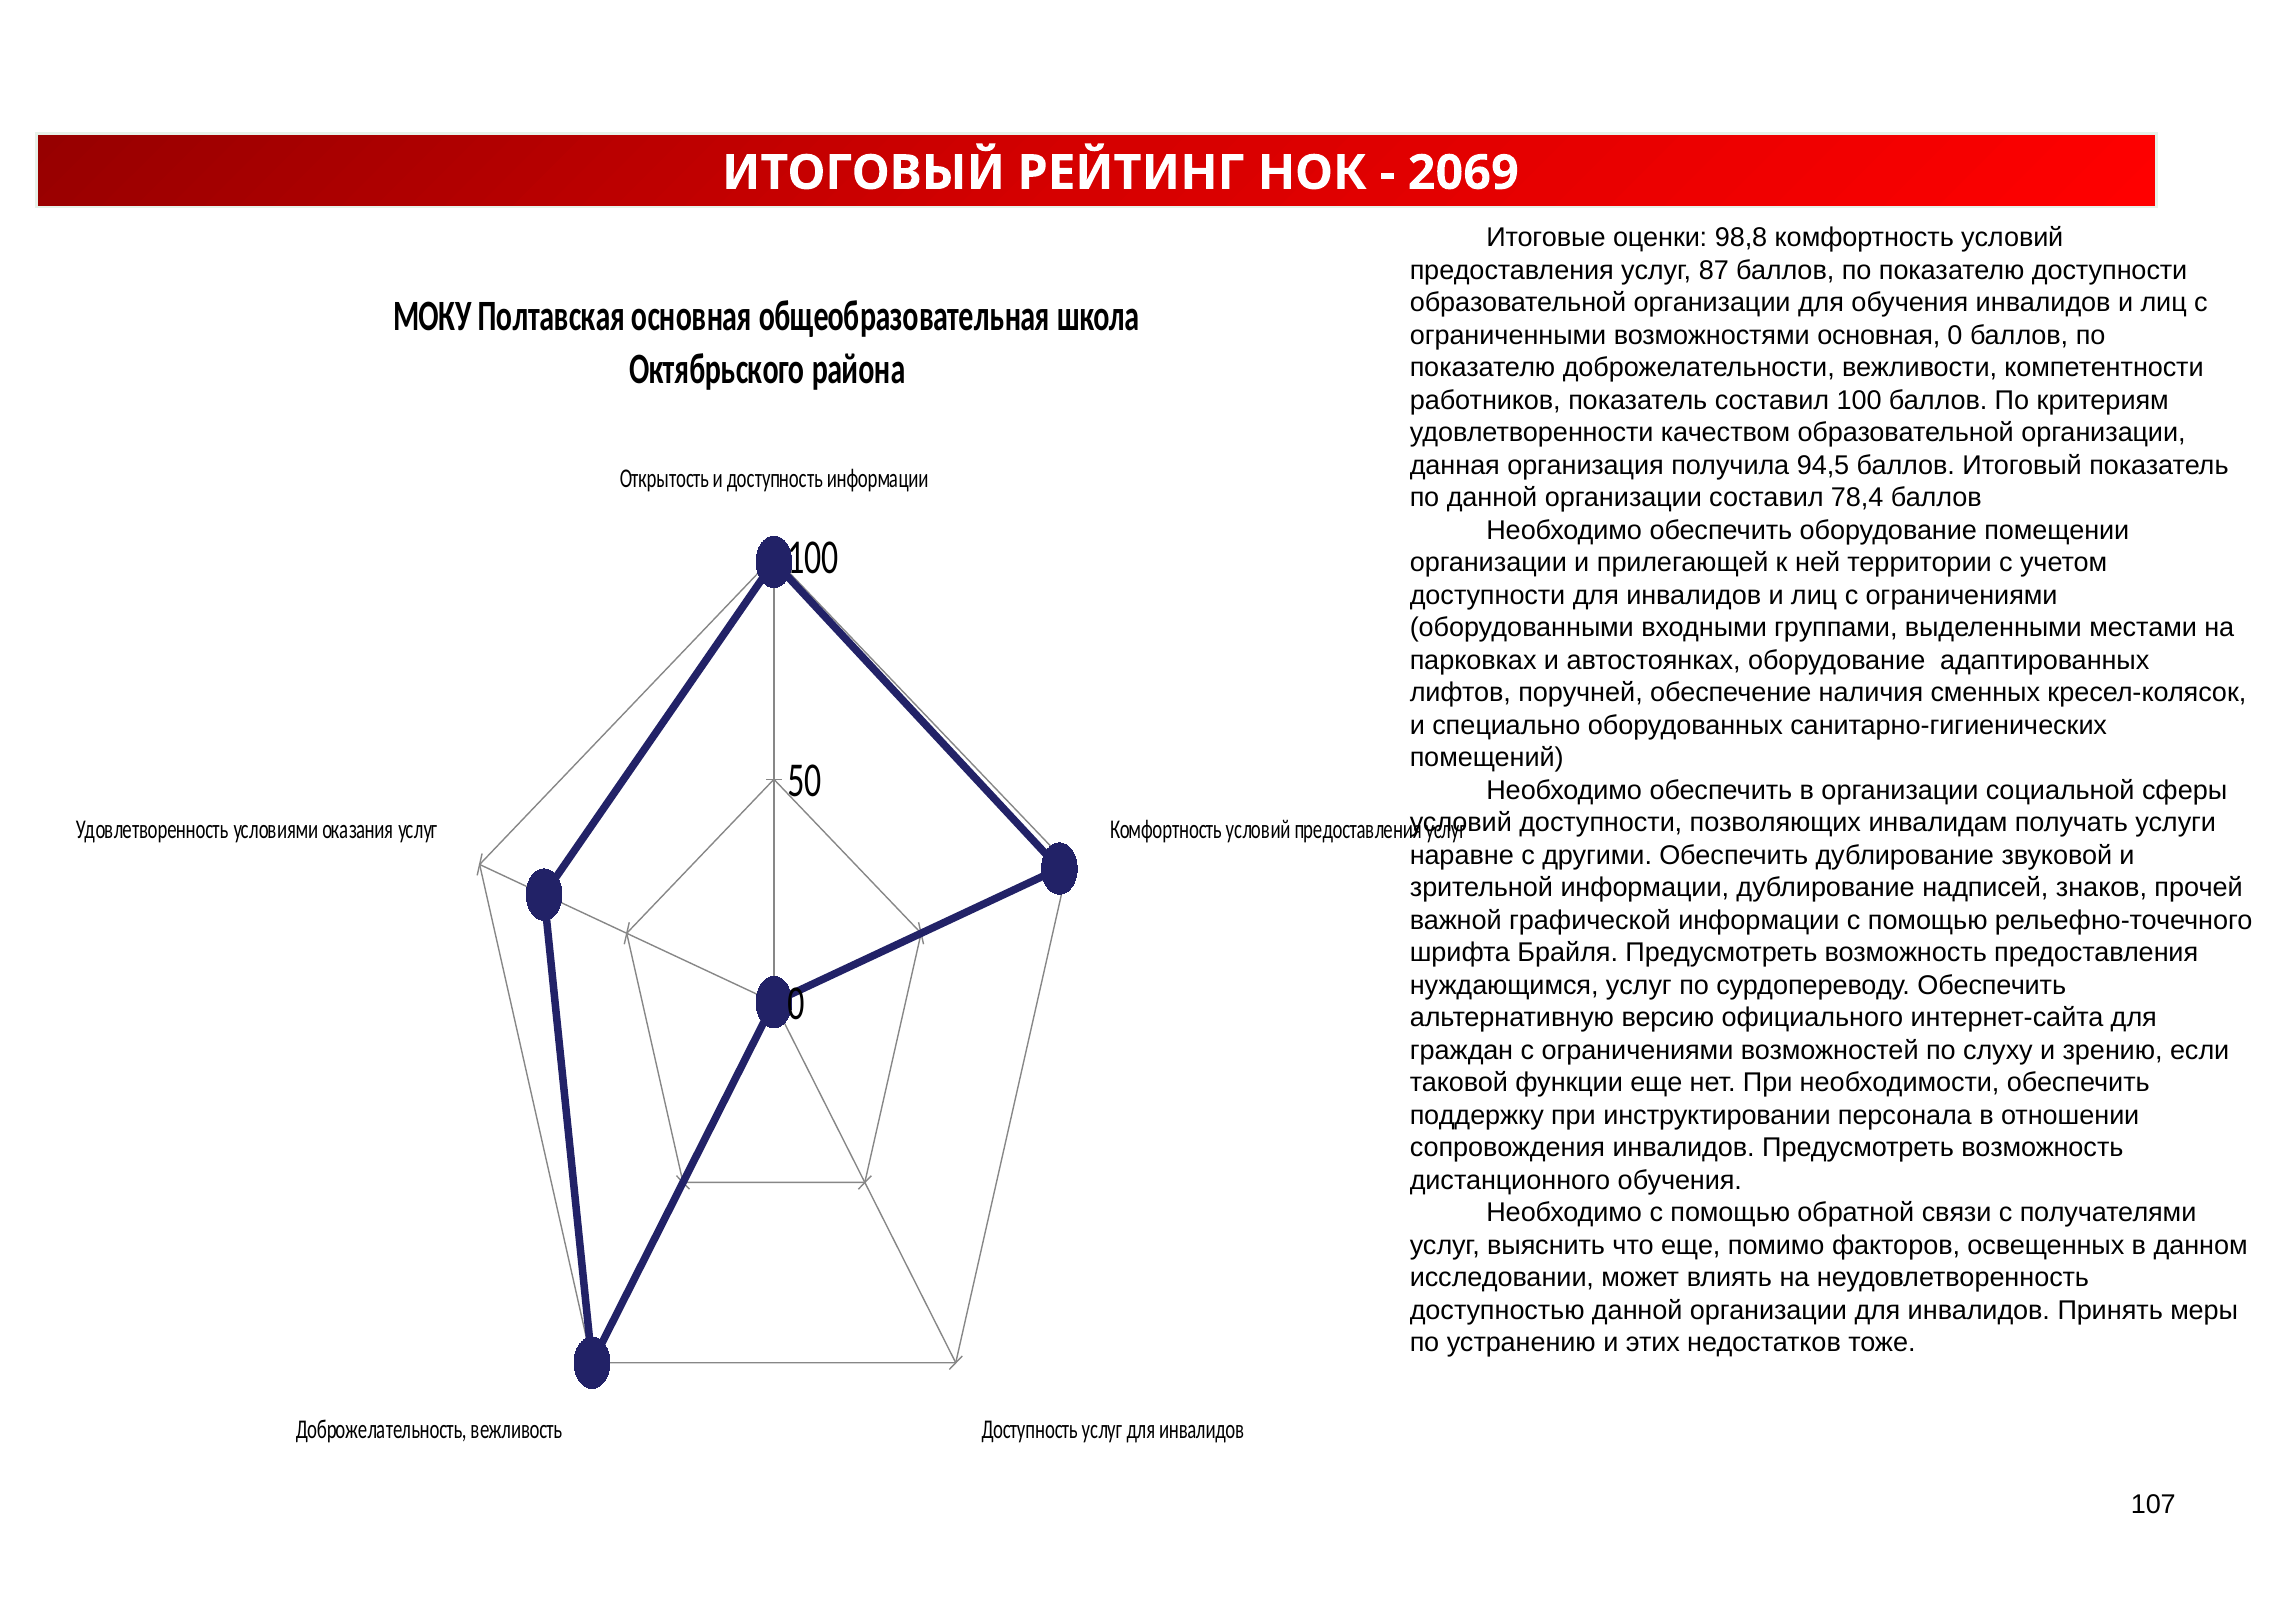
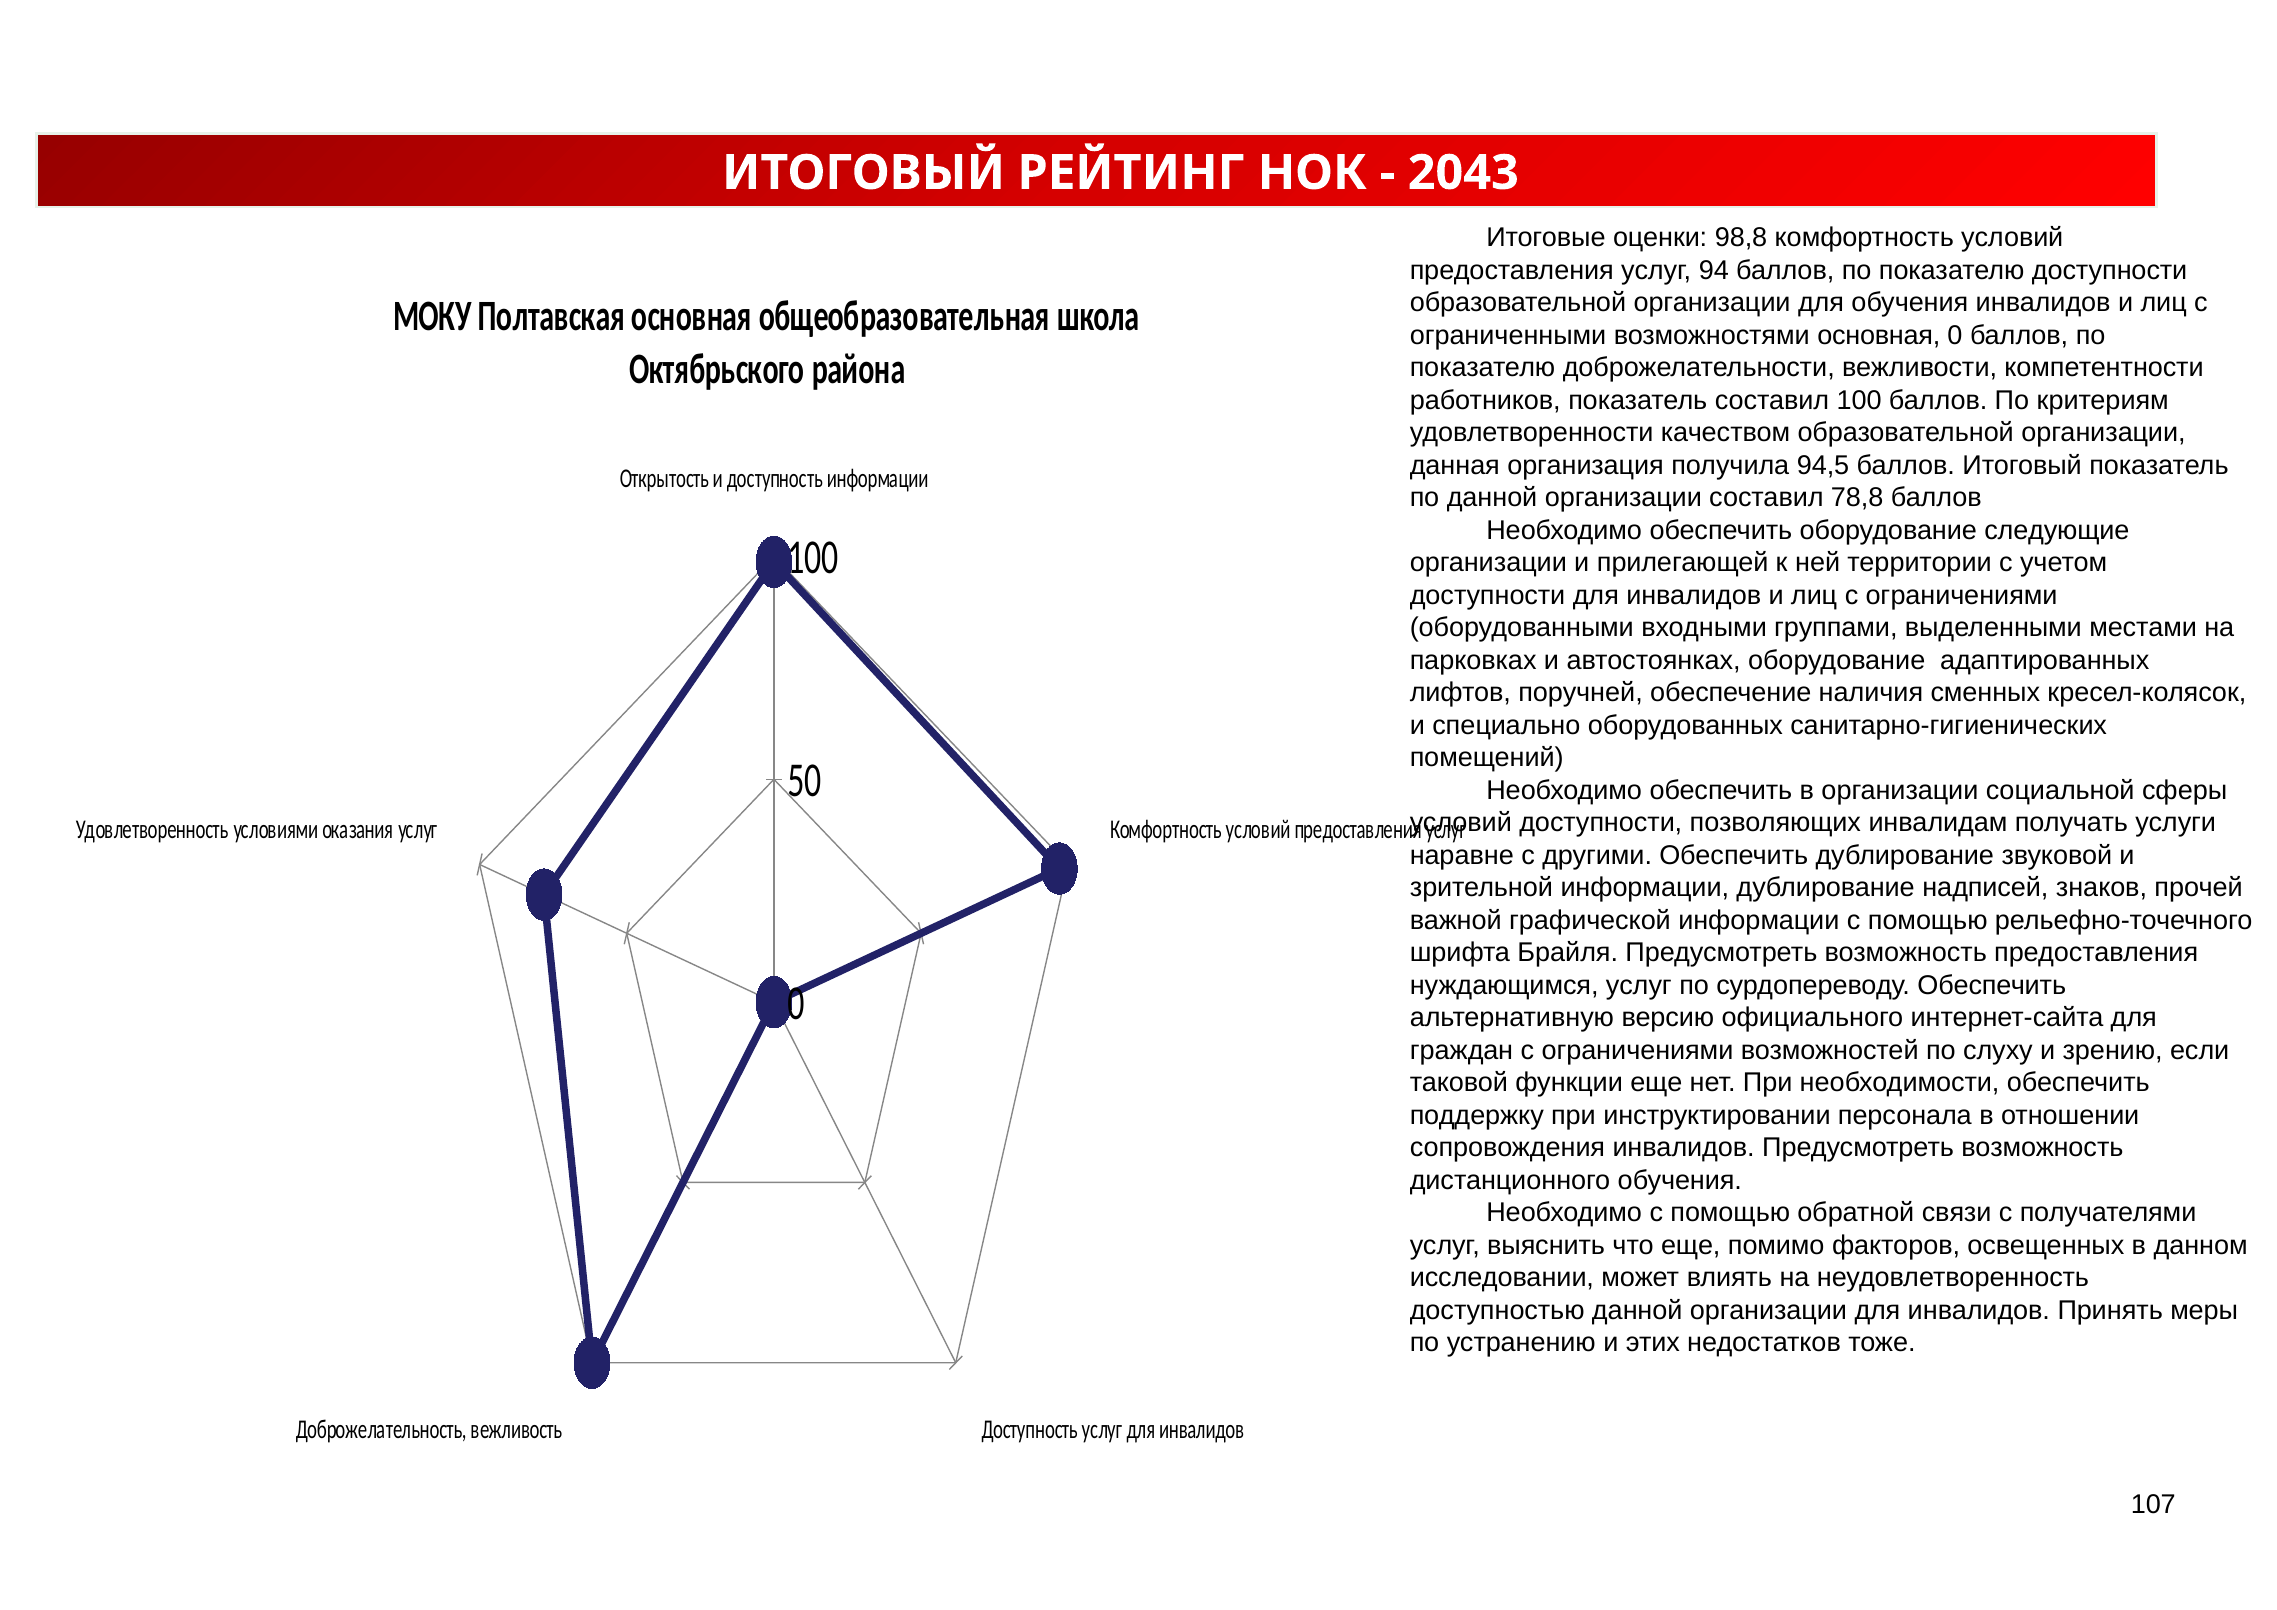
2069: 2069 -> 2043 (1463, 173)
87: 87 -> 94 (1714, 270)
78,4: 78,4 -> 78,8 (1857, 498)
помещении: помещении -> следующие (2057, 530)
